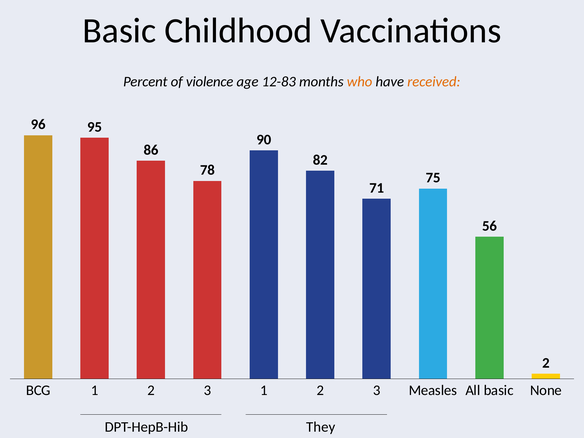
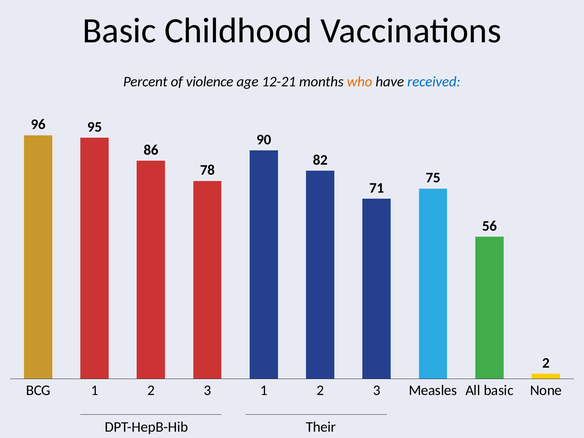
12-83: 12-83 -> 12-21 (279, 82)
received colour: orange -> blue (434, 82)
They: They -> Their (321, 427)
